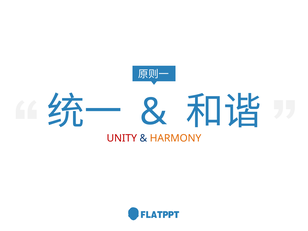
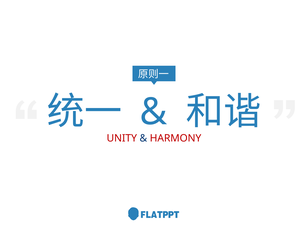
HARMONY colour: orange -> red (176, 138)
